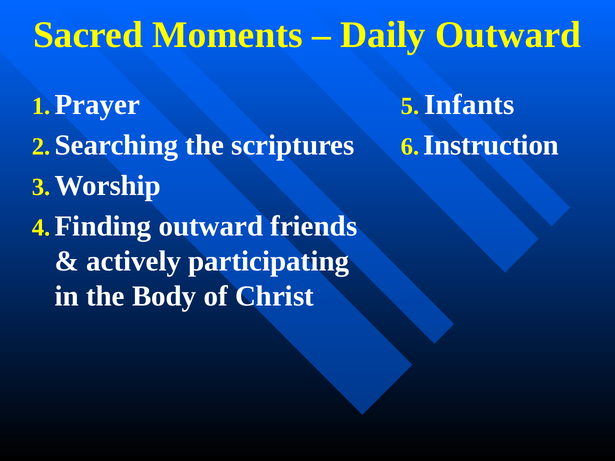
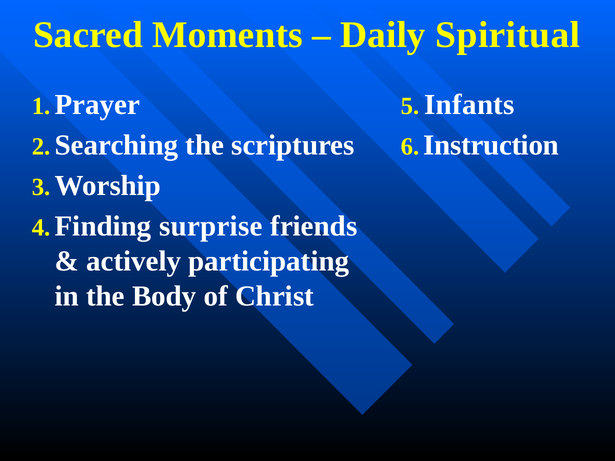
Daily Outward: Outward -> Spiritual (508, 35)
Finding outward: outward -> surprise (211, 226)
